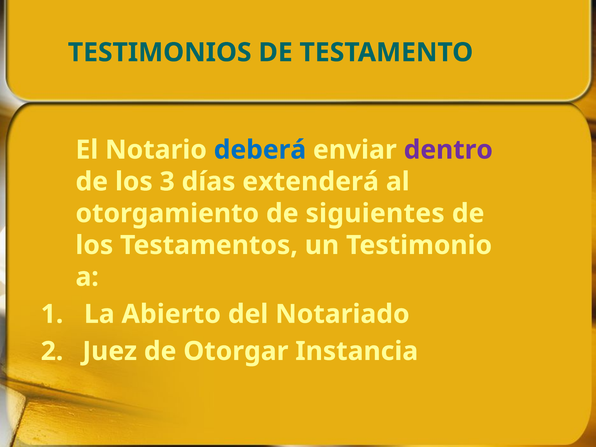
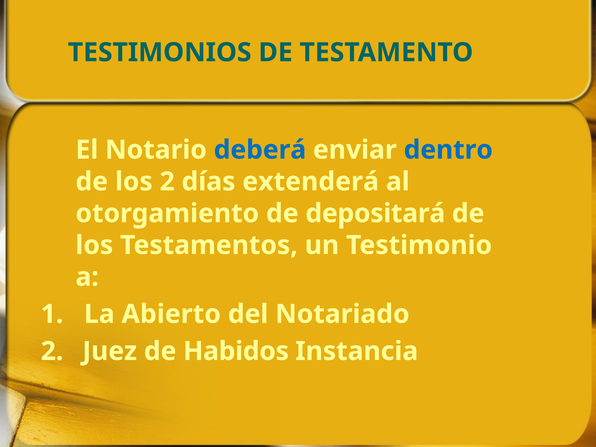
dentro colour: purple -> blue (448, 150)
los 3: 3 -> 2 (167, 182)
siguientes: siguientes -> depositará (375, 213)
Otorgar: Otorgar -> Habidos (236, 351)
